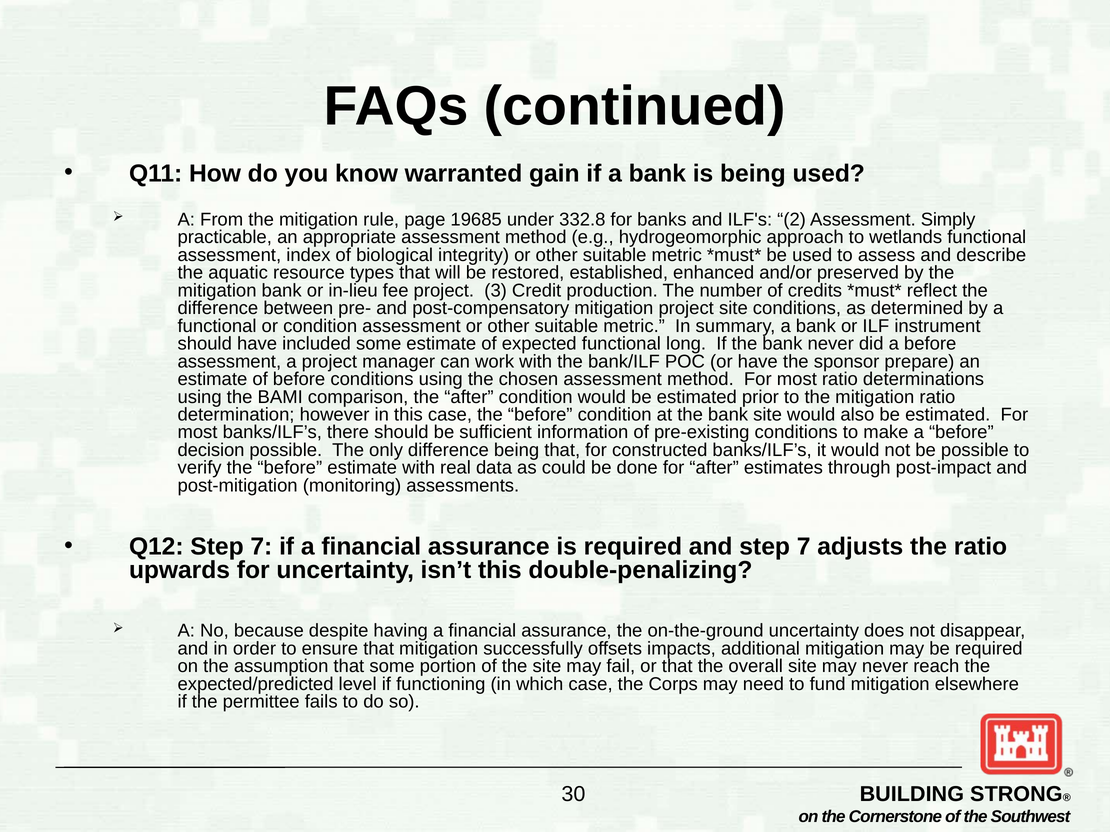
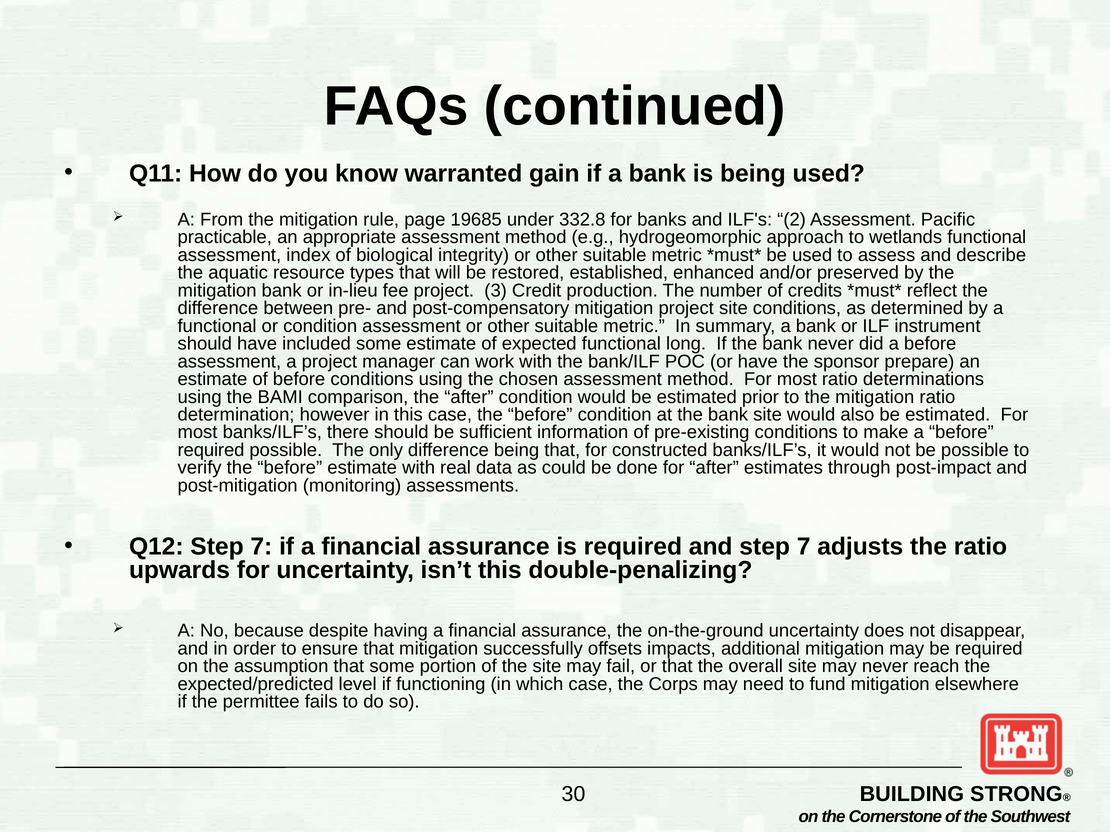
Simply: Simply -> Pacific (948, 220)
decision: decision -> required (211, 450)
